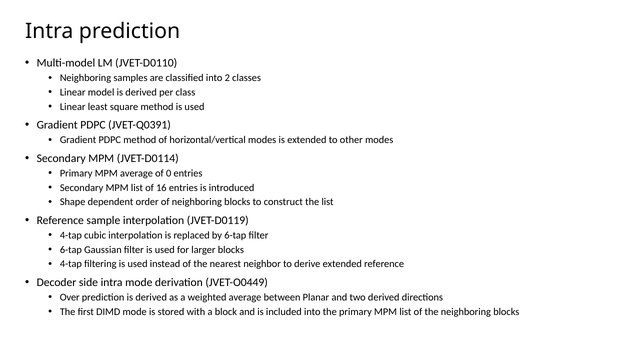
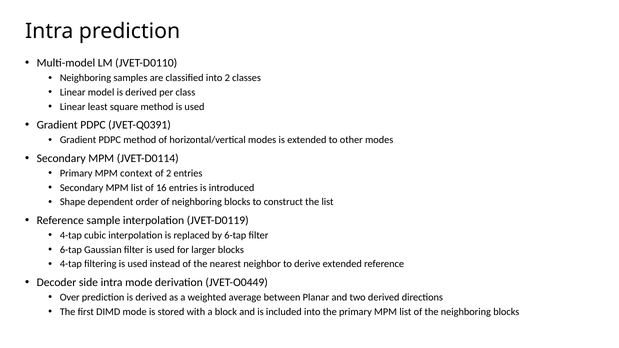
MPM average: average -> context (136, 173)
of 0: 0 -> 2 (169, 173)
